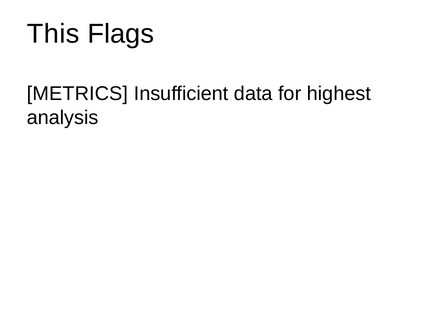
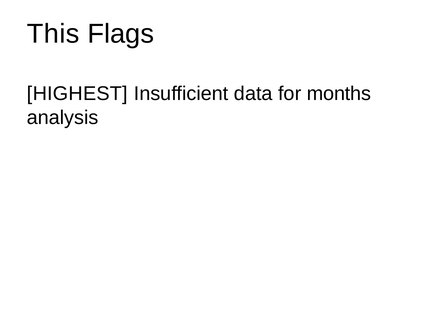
METRICS: METRICS -> HIGHEST (77, 94)
highest: highest -> months (339, 94)
